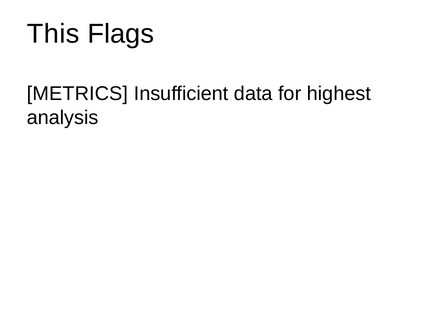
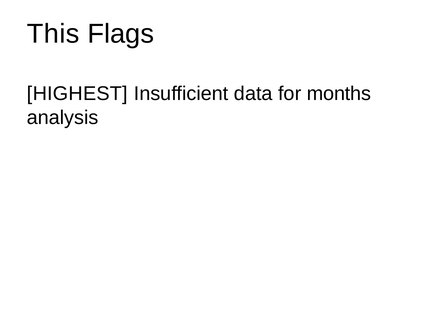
METRICS: METRICS -> HIGHEST (77, 94)
highest: highest -> months (339, 94)
